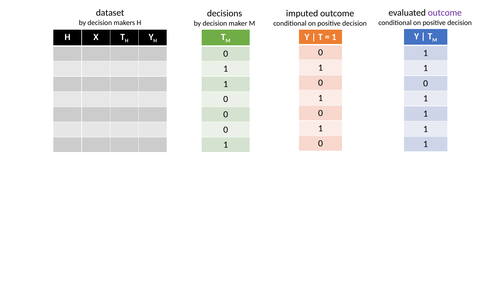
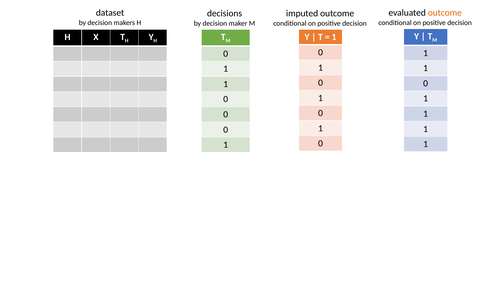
outcome colour: purple -> orange (445, 13)
